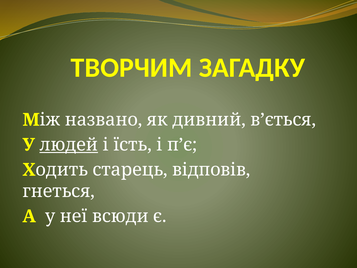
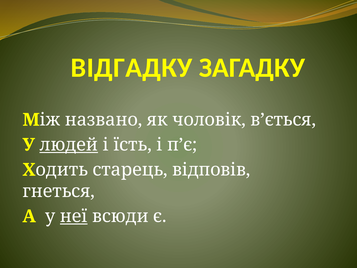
ТВОРЧИМ: ТВОРЧИМ -> ВІДГАДКУ (132, 68)
дивний: дивний -> чоловік (209, 120)
неї underline: none -> present (74, 216)
